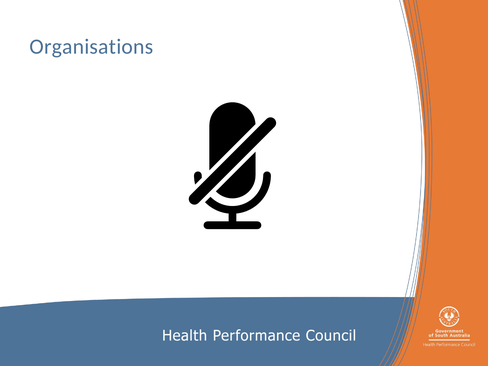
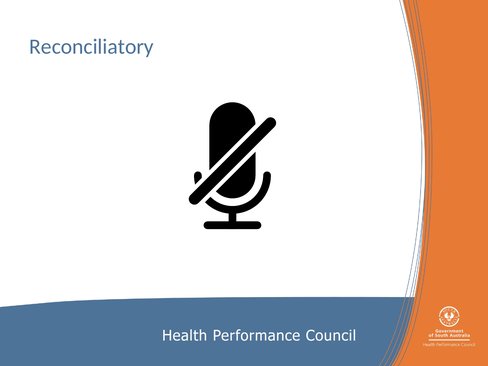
Organisations: Organisations -> Reconciliatory (91, 47)
